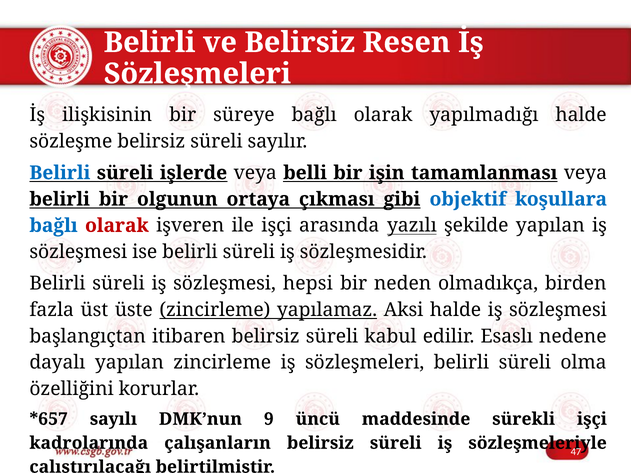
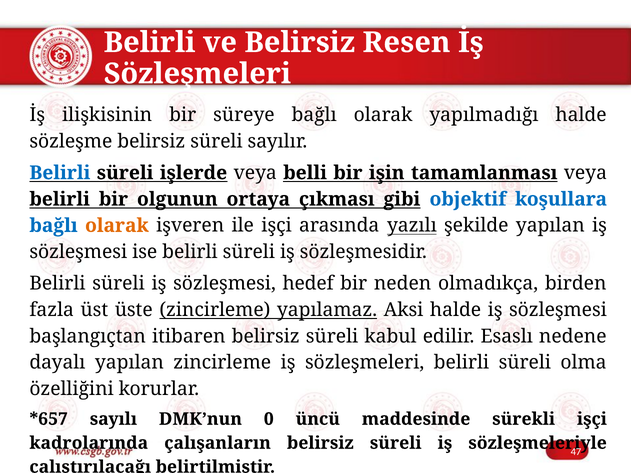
olarak colour: red -> orange (117, 226)
hepsi: hepsi -> hedef (308, 284)
9: 9 -> 0 (269, 419)
